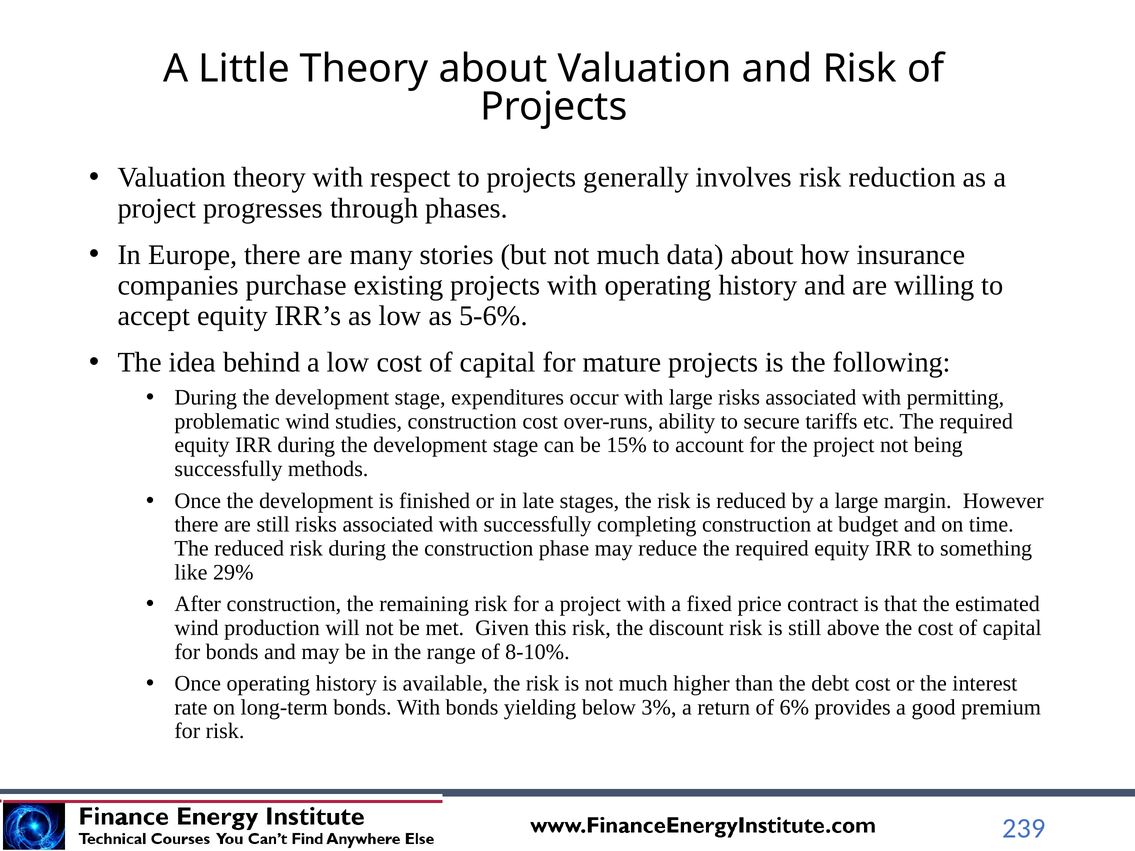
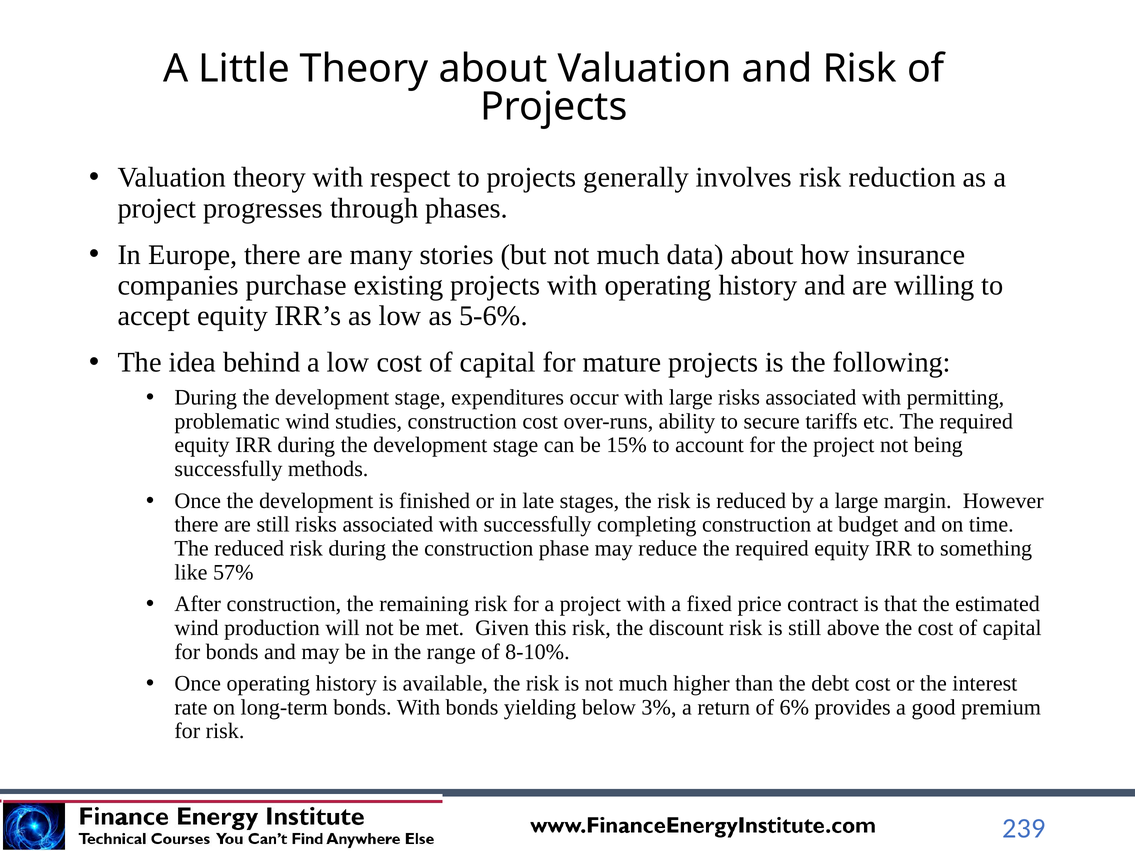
29%: 29% -> 57% (233, 573)
